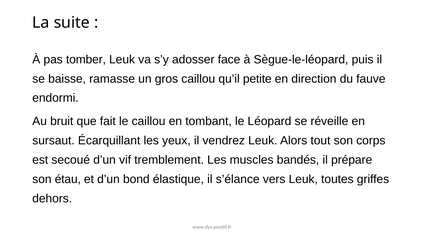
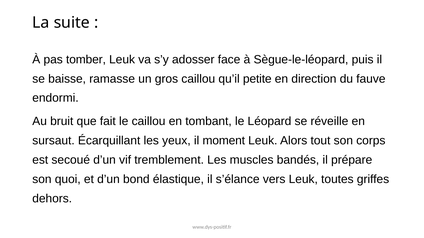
vendrez: vendrez -> moment (224, 141)
étau: étau -> quoi (68, 180)
